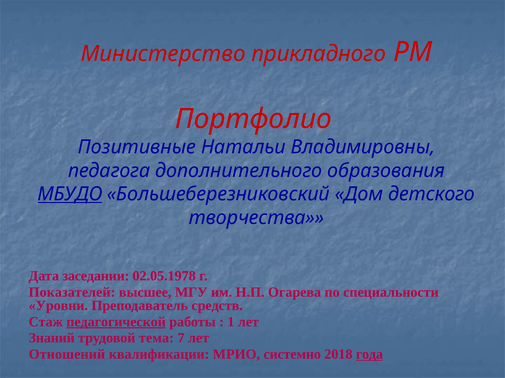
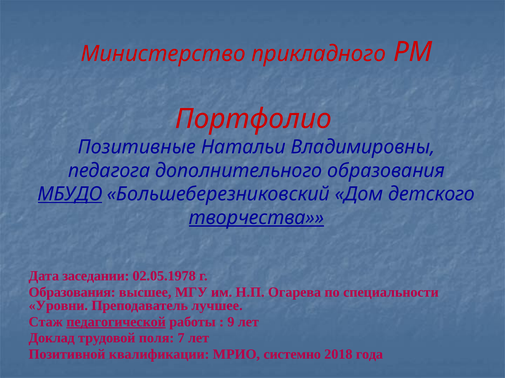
творчества underline: none -> present (257, 218)
Показателей: Показателей -> Образования (72, 293)
средств: средств -> лучшее (217, 306)
1: 1 -> 9 (231, 322)
Знаний: Знаний -> Доклад (52, 339)
тема: тема -> поля (156, 339)
Отношений: Отношений -> Позитивной (67, 355)
года underline: present -> none (369, 355)
